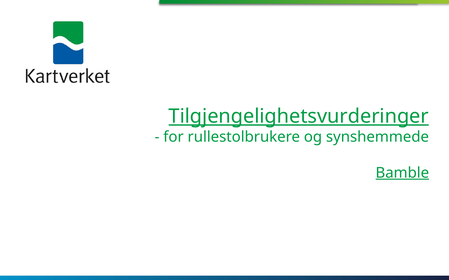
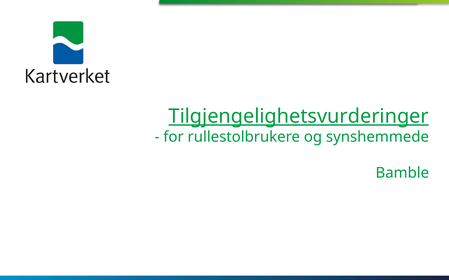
Bamble underline: present -> none (402, 173)
